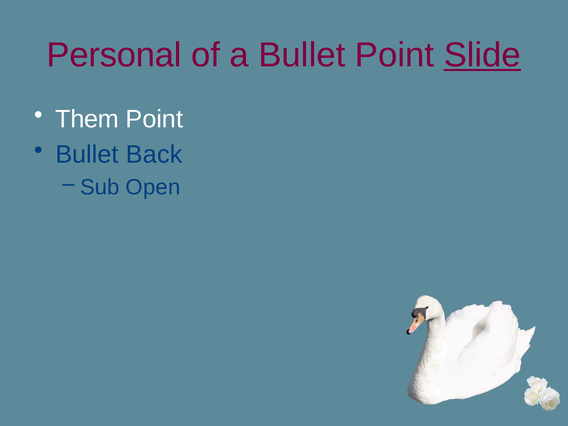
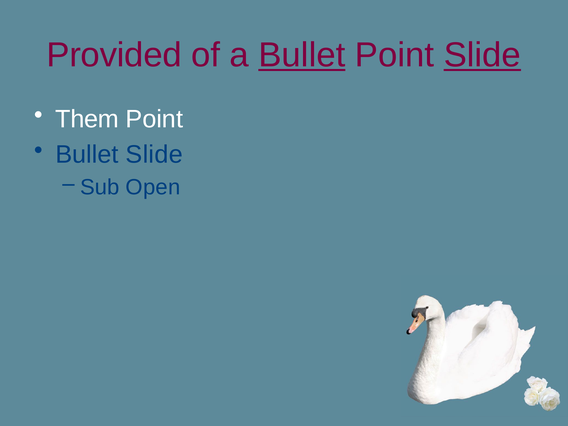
Personal: Personal -> Provided (114, 55)
Bullet underline: none -> present (302, 55)
Bullet Back: Back -> Slide (154, 155)
